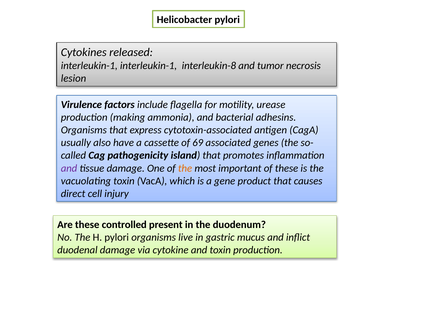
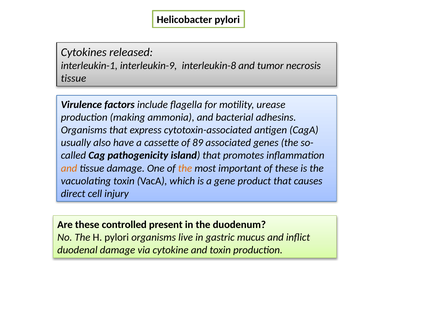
interleukin-1 interleukin-1: interleukin-1 -> interleukin-9 (149, 66)
lesion: lesion -> tissue (74, 79)
69: 69 -> 89 (198, 143)
and colour: purple -> orange (69, 169)
